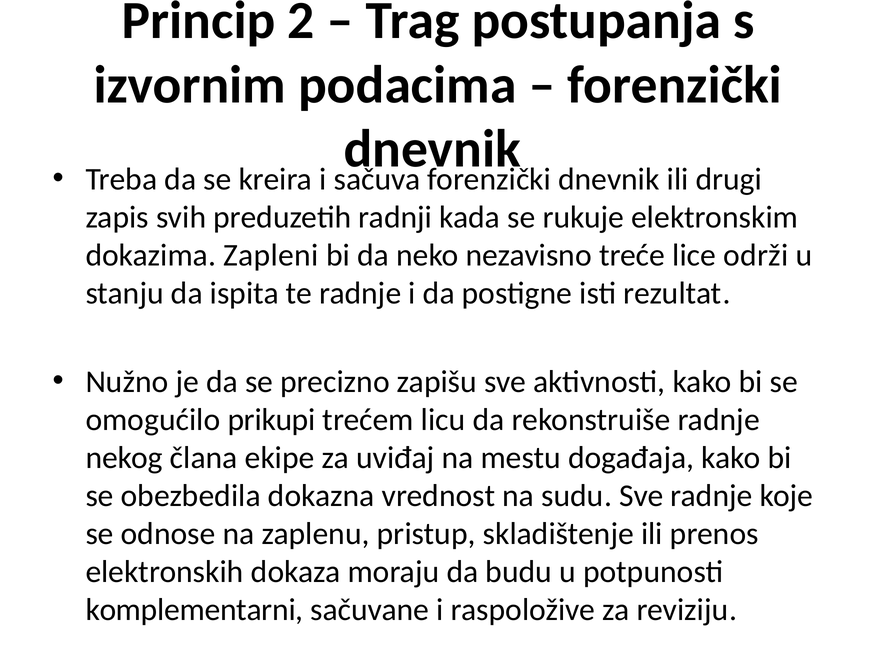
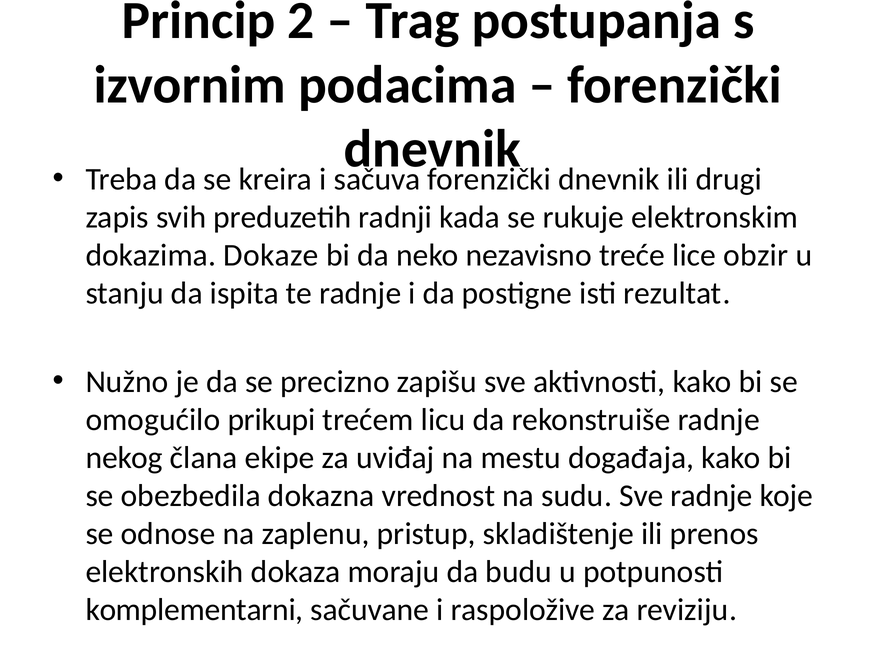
Zapleni: Zapleni -> Dokaze (271, 255)
održi: održi -> obzir (756, 255)
